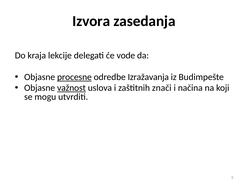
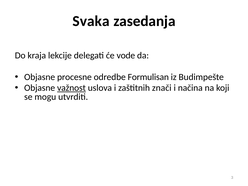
Izvora: Izvora -> Svaka (91, 21)
procesne underline: present -> none (74, 77)
Izražavanja: Izražavanja -> Formulisan (148, 77)
